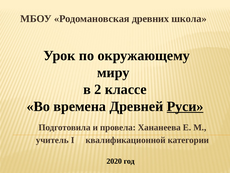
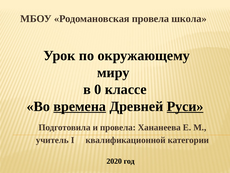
Родомановская древних: древних -> провела (150, 19)
2: 2 -> 0 (98, 89)
времена underline: none -> present (80, 106)
